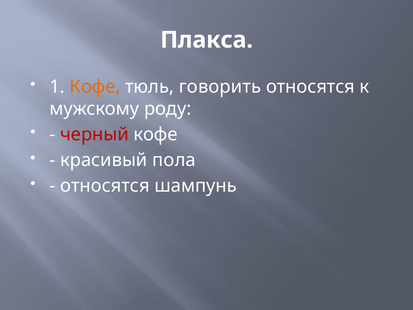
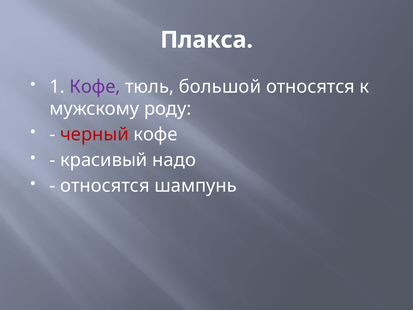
Кофе colour: orange -> purple (95, 87)
говорить: говорить -> большой (220, 87)
пола: пола -> надо (174, 160)
